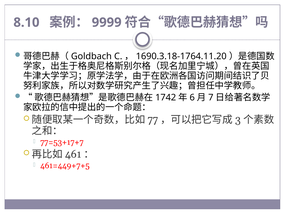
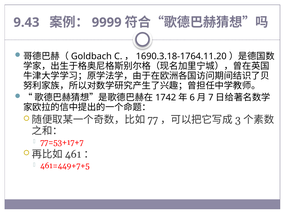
8.10: 8.10 -> 9.43 (26, 22)
